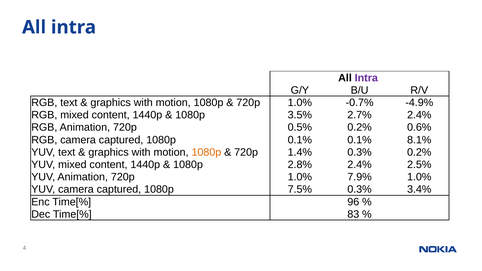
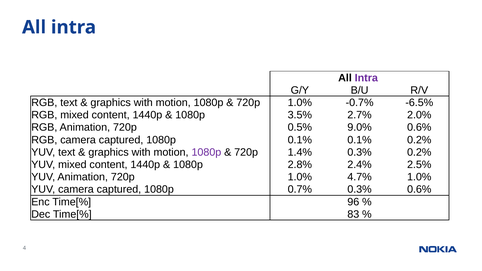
-4.9%: -4.9% -> -6.5% (419, 103)
2.7% 2.4%: 2.4% -> 2.0% (419, 115)
0.5% 0.2%: 0.2% -> 9.0% (360, 128)
0.1% 8.1%: 8.1% -> 0.2% (419, 140)
1080p colour: orange -> purple (206, 152)
7.9%: 7.9% -> 4.7% (360, 177)
7.5%: 7.5% -> 0.7% (300, 190)
0.3% 3.4%: 3.4% -> 0.6% (419, 190)
